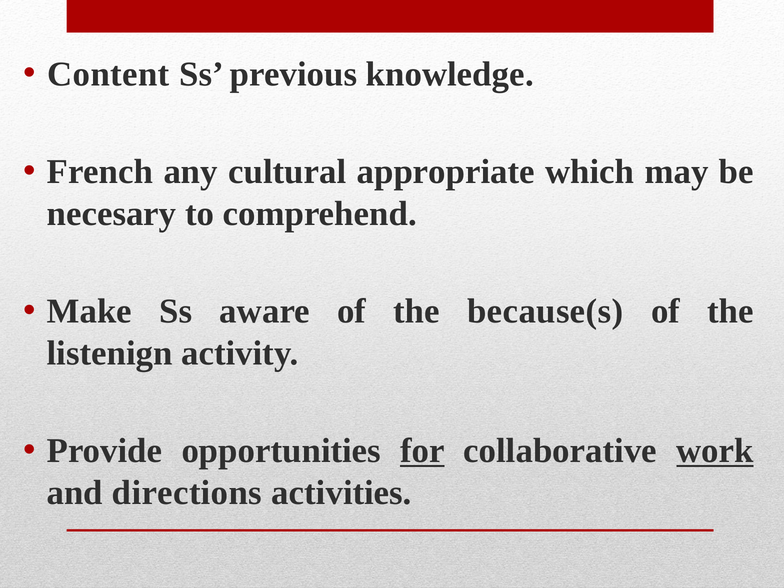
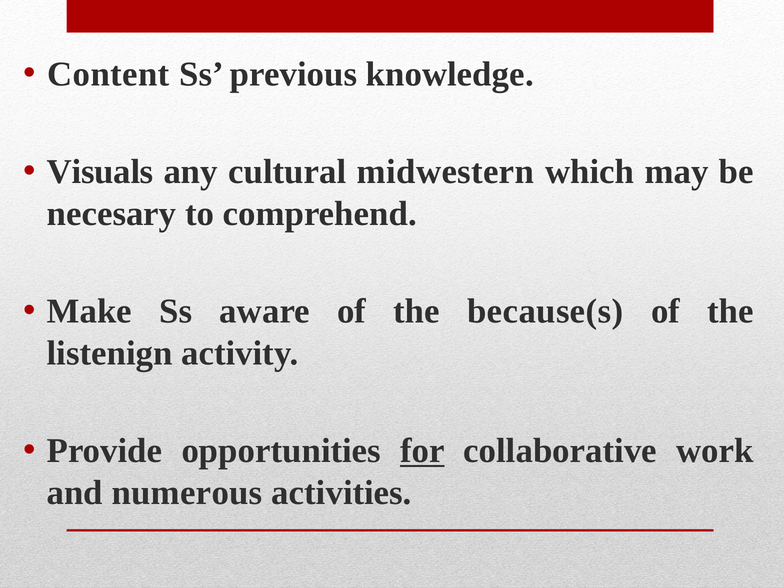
French: French -> Visuals (100, 172)
appropriate: appropriate -> midwestern (446, 172)
work underline: present -> none (715, 451)
directions: directions -> numerous (187, 493)
